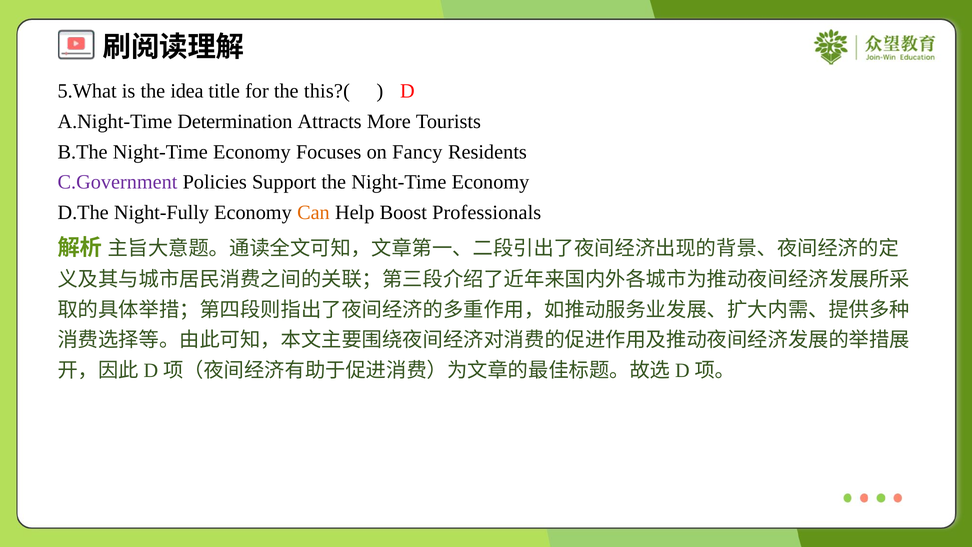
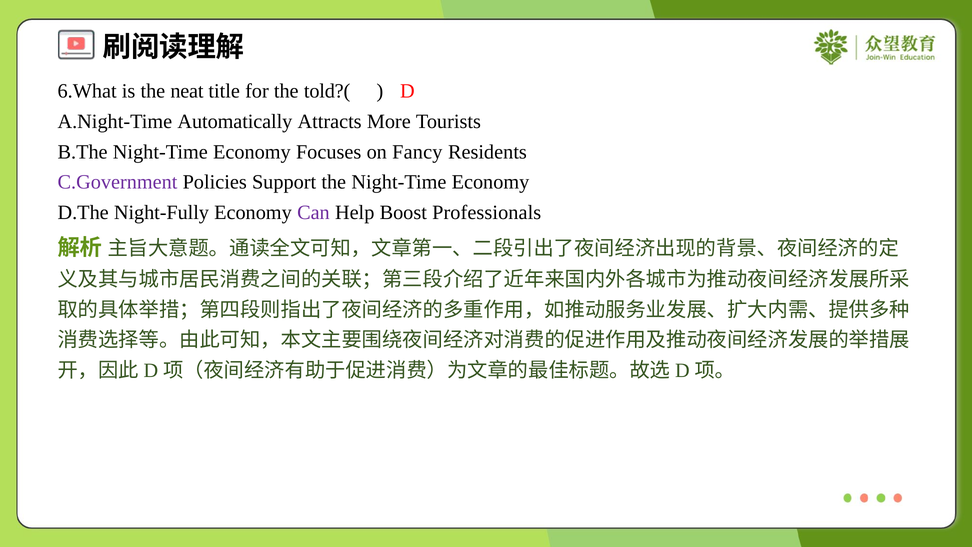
5.What: 5.What -> 6.What (87, 91)
idea: idea -> neat (187, 91)
this?(: this?( -> told?( (327, 91)
Determination: Determination -> Automatically (235, 121)
Can colour: orange -> purple (313, 213)
